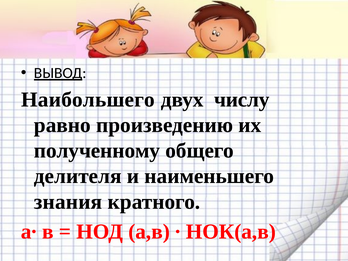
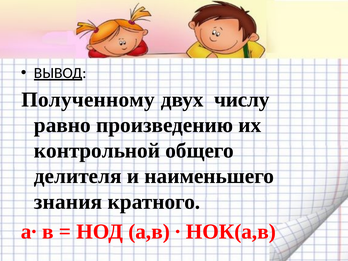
Наибольшего: Наибольшего -> Полученному (88, 100)
полученному: полученному -> контрольной (97, 151)
